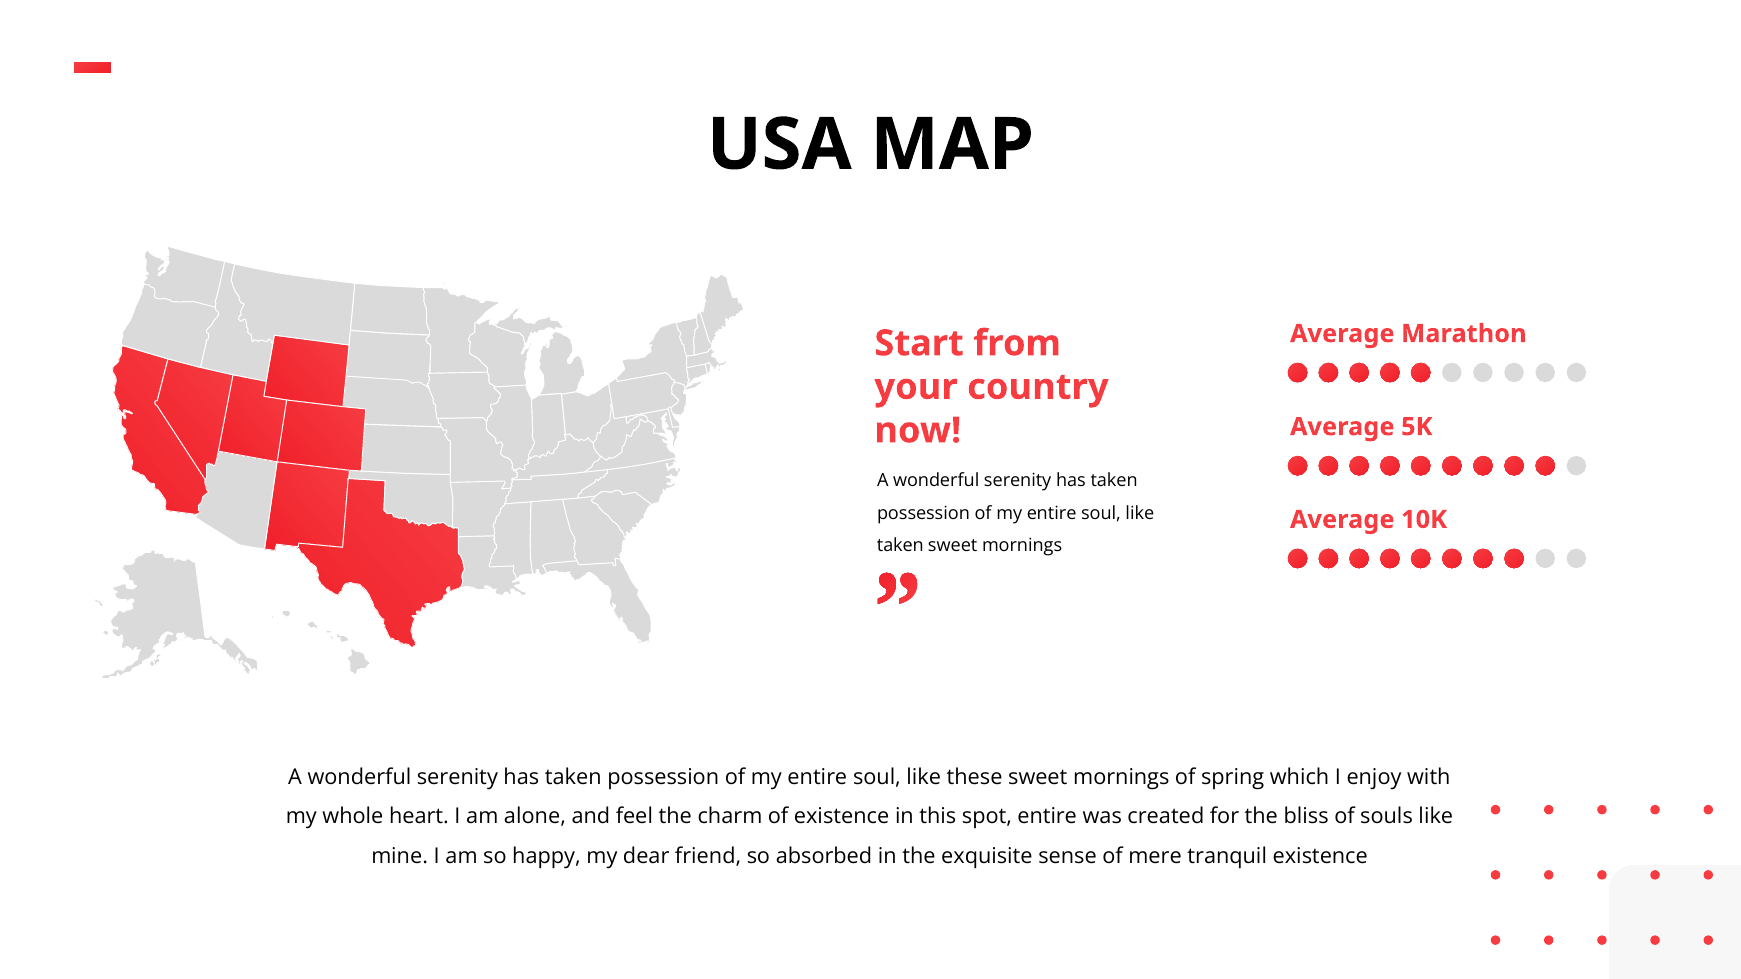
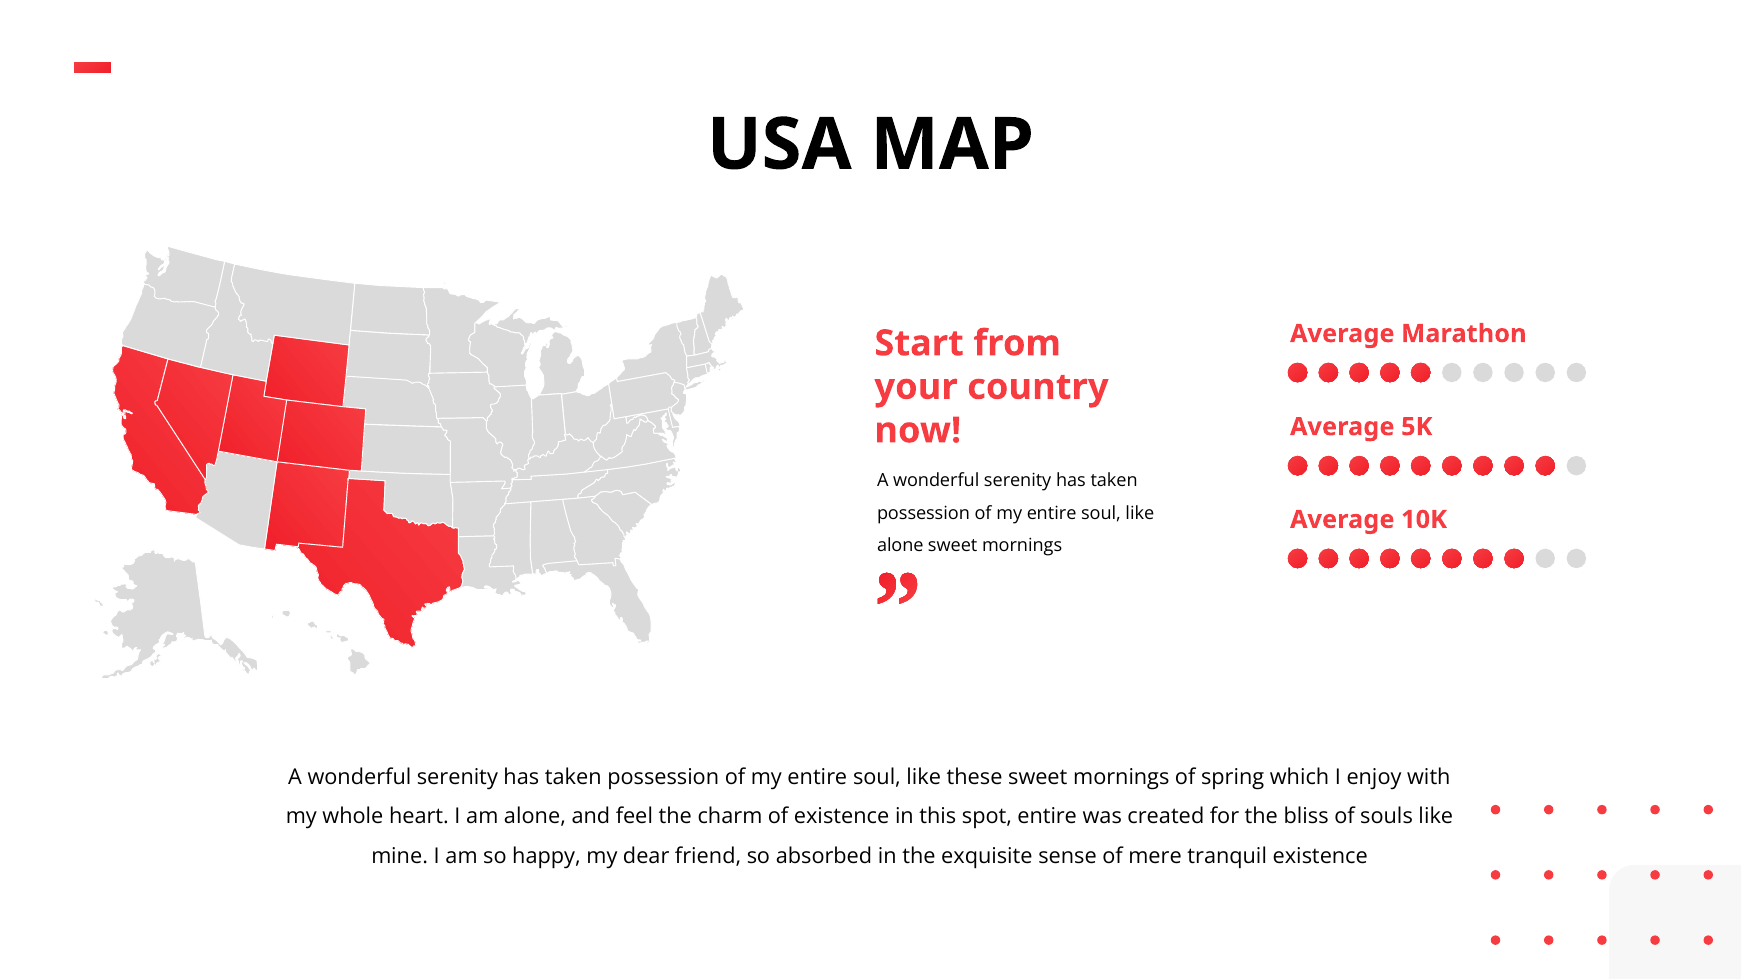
taken: taken -> alone (900, 546)
